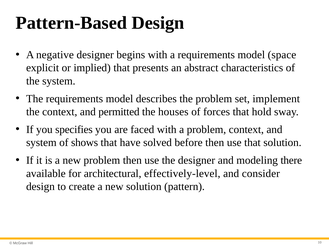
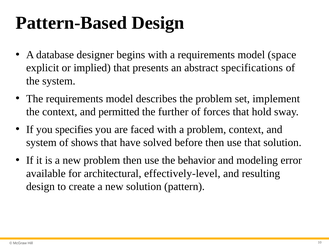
negative: negative -> database (55, 55)
characteristics: characteristics -> specifications (252, 68)
houses: houses -> further (173, 112)
the designer: designer -> behavior (197, 161)
there: there -> error (291, 161)
consider: consider -> resulting (261, 174)
